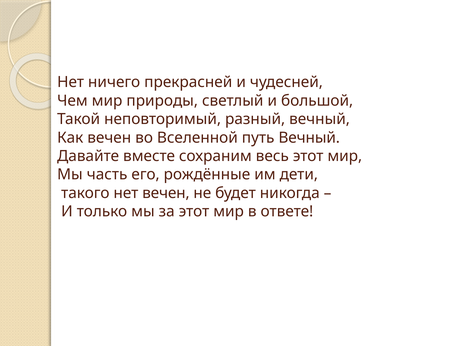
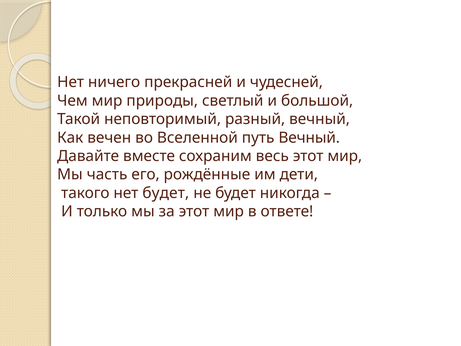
нет вечен: вечен -> будет (166, 193)
